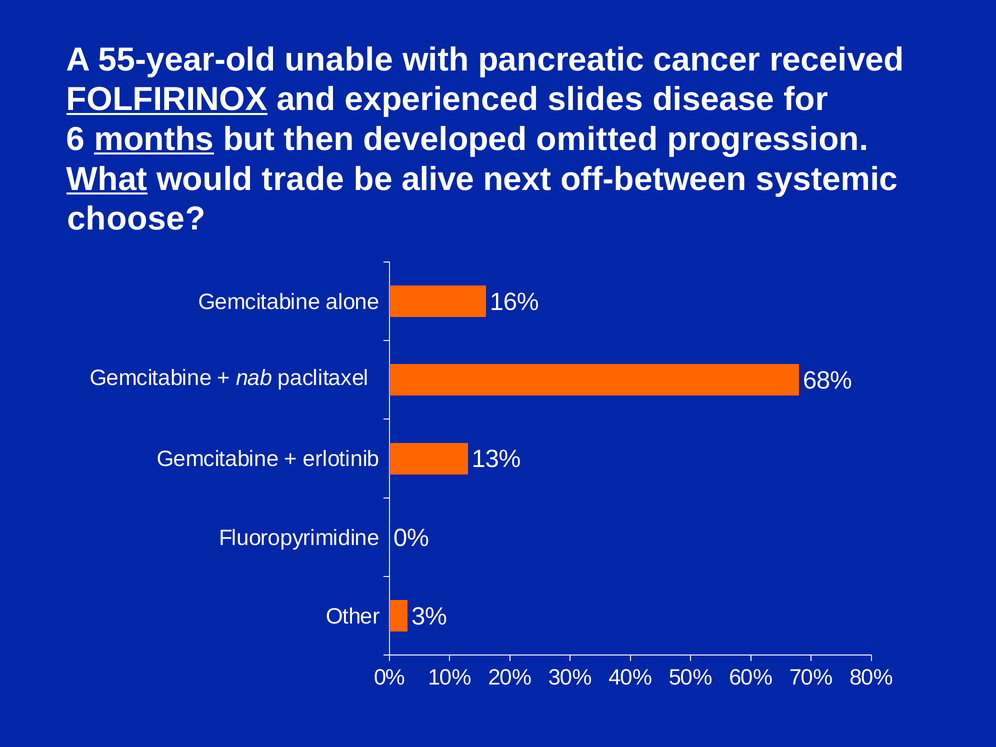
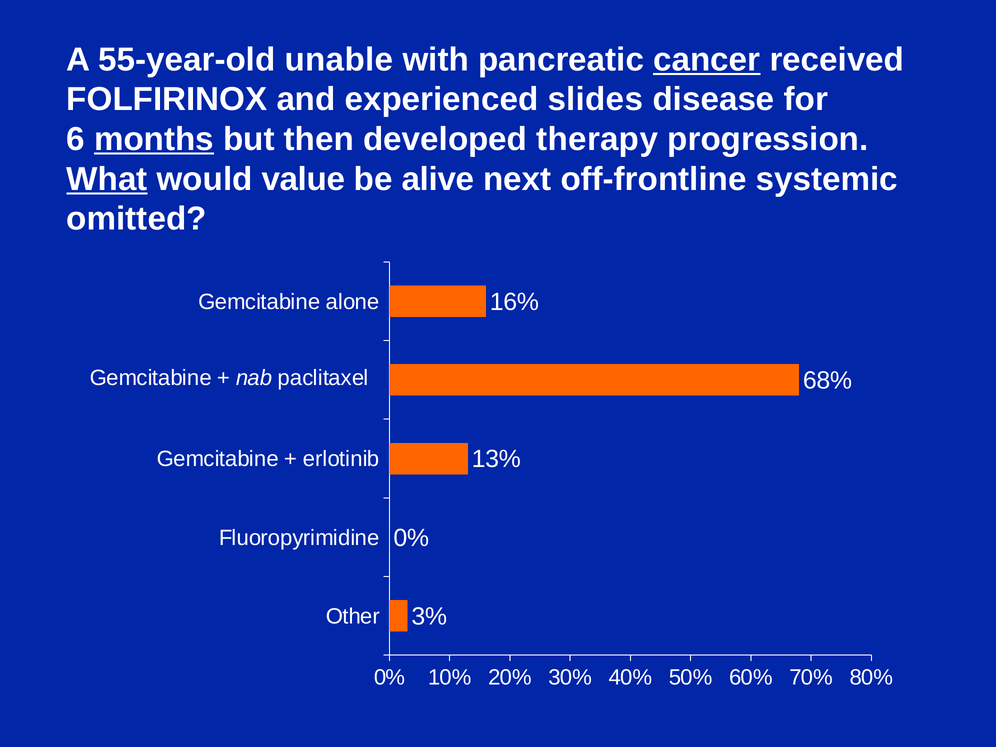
cancer underline: none -> present (707, 60)
FOLFIRINOX underline: present -> none (167, 100)
omitted: omitted -> therapy (597, 139)
trade: trade -> value (303, 179)
off-between: off-between -> off-frontline (654, 179)
choose: choose -> omitted (136, 219)
